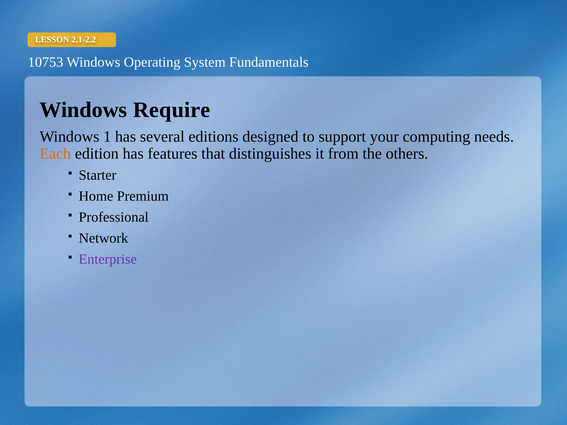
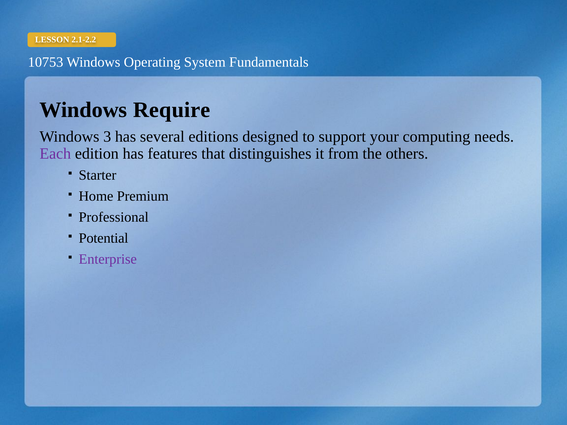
1: 1 -> 3 (107, 137)
Each colour: orange -> purple (55, 154)
Network: Network -> Potential (104, 238)
